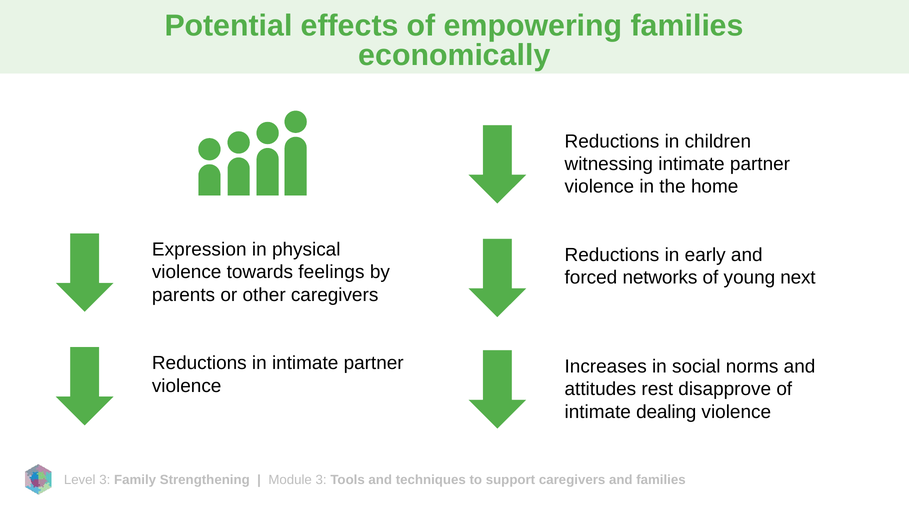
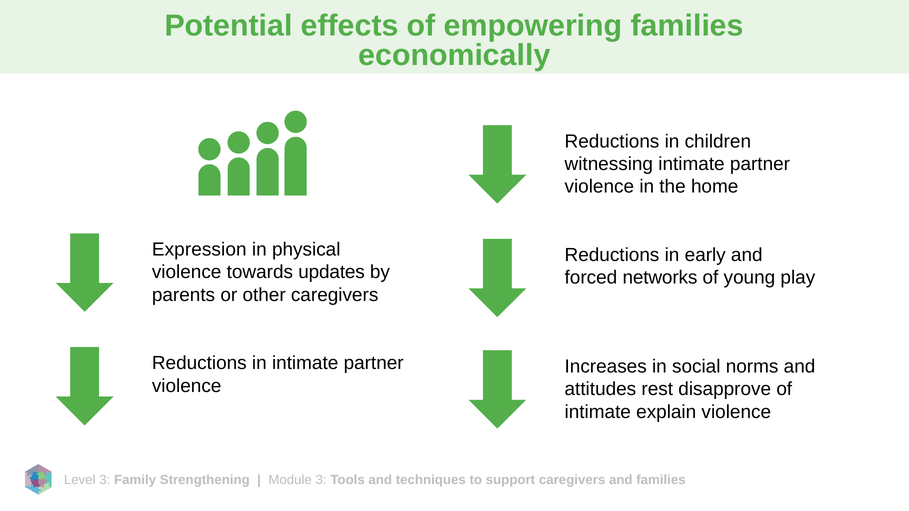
feelings: feelings -> updates (332, 272)
next: next -> play (798, 278)
dealing: dealing -> explain (666, 412)
